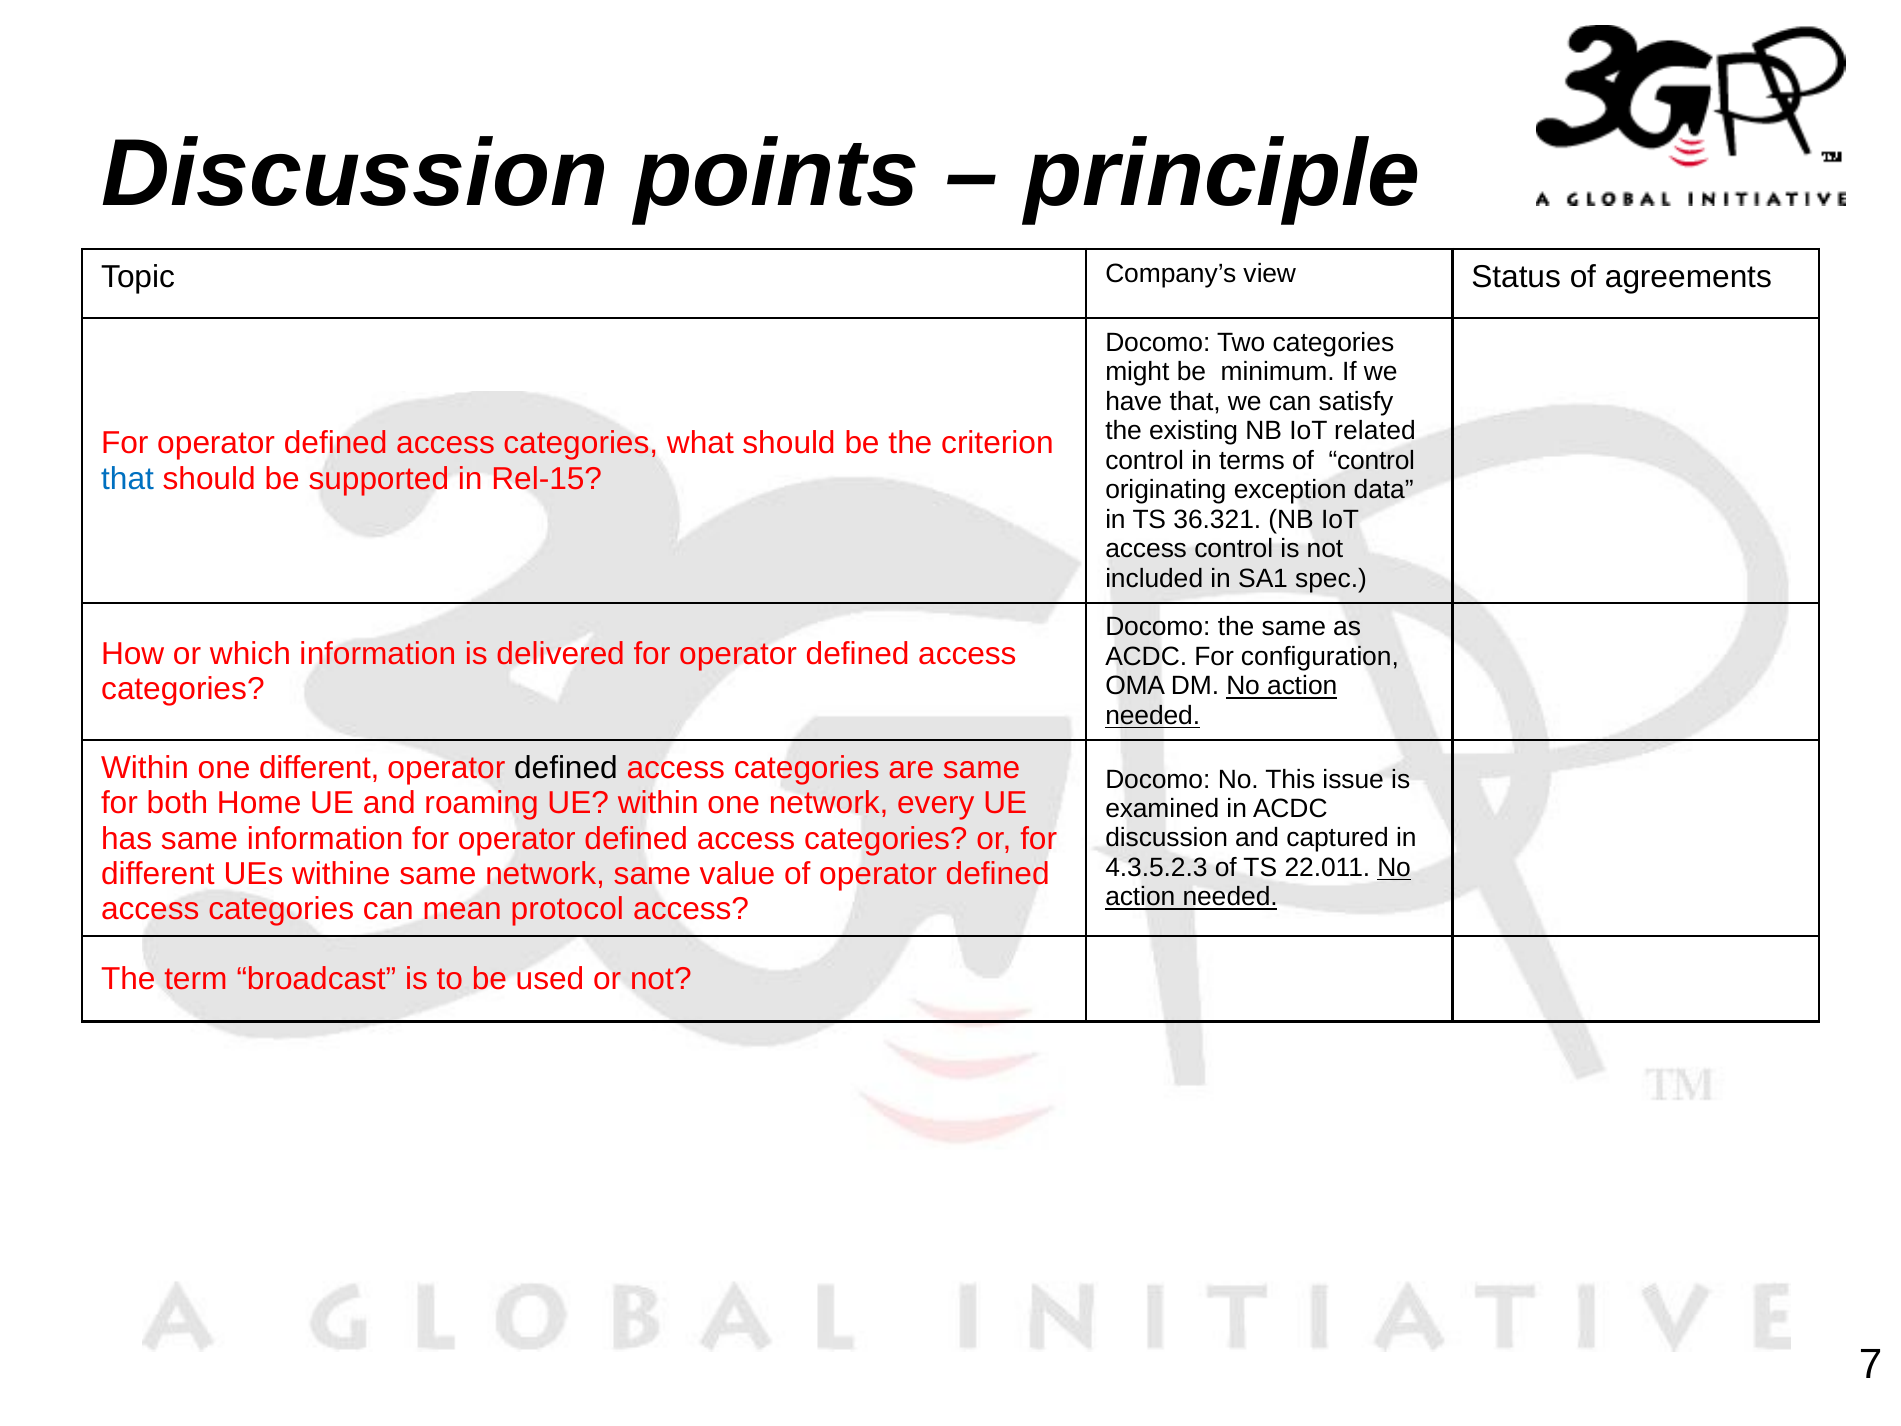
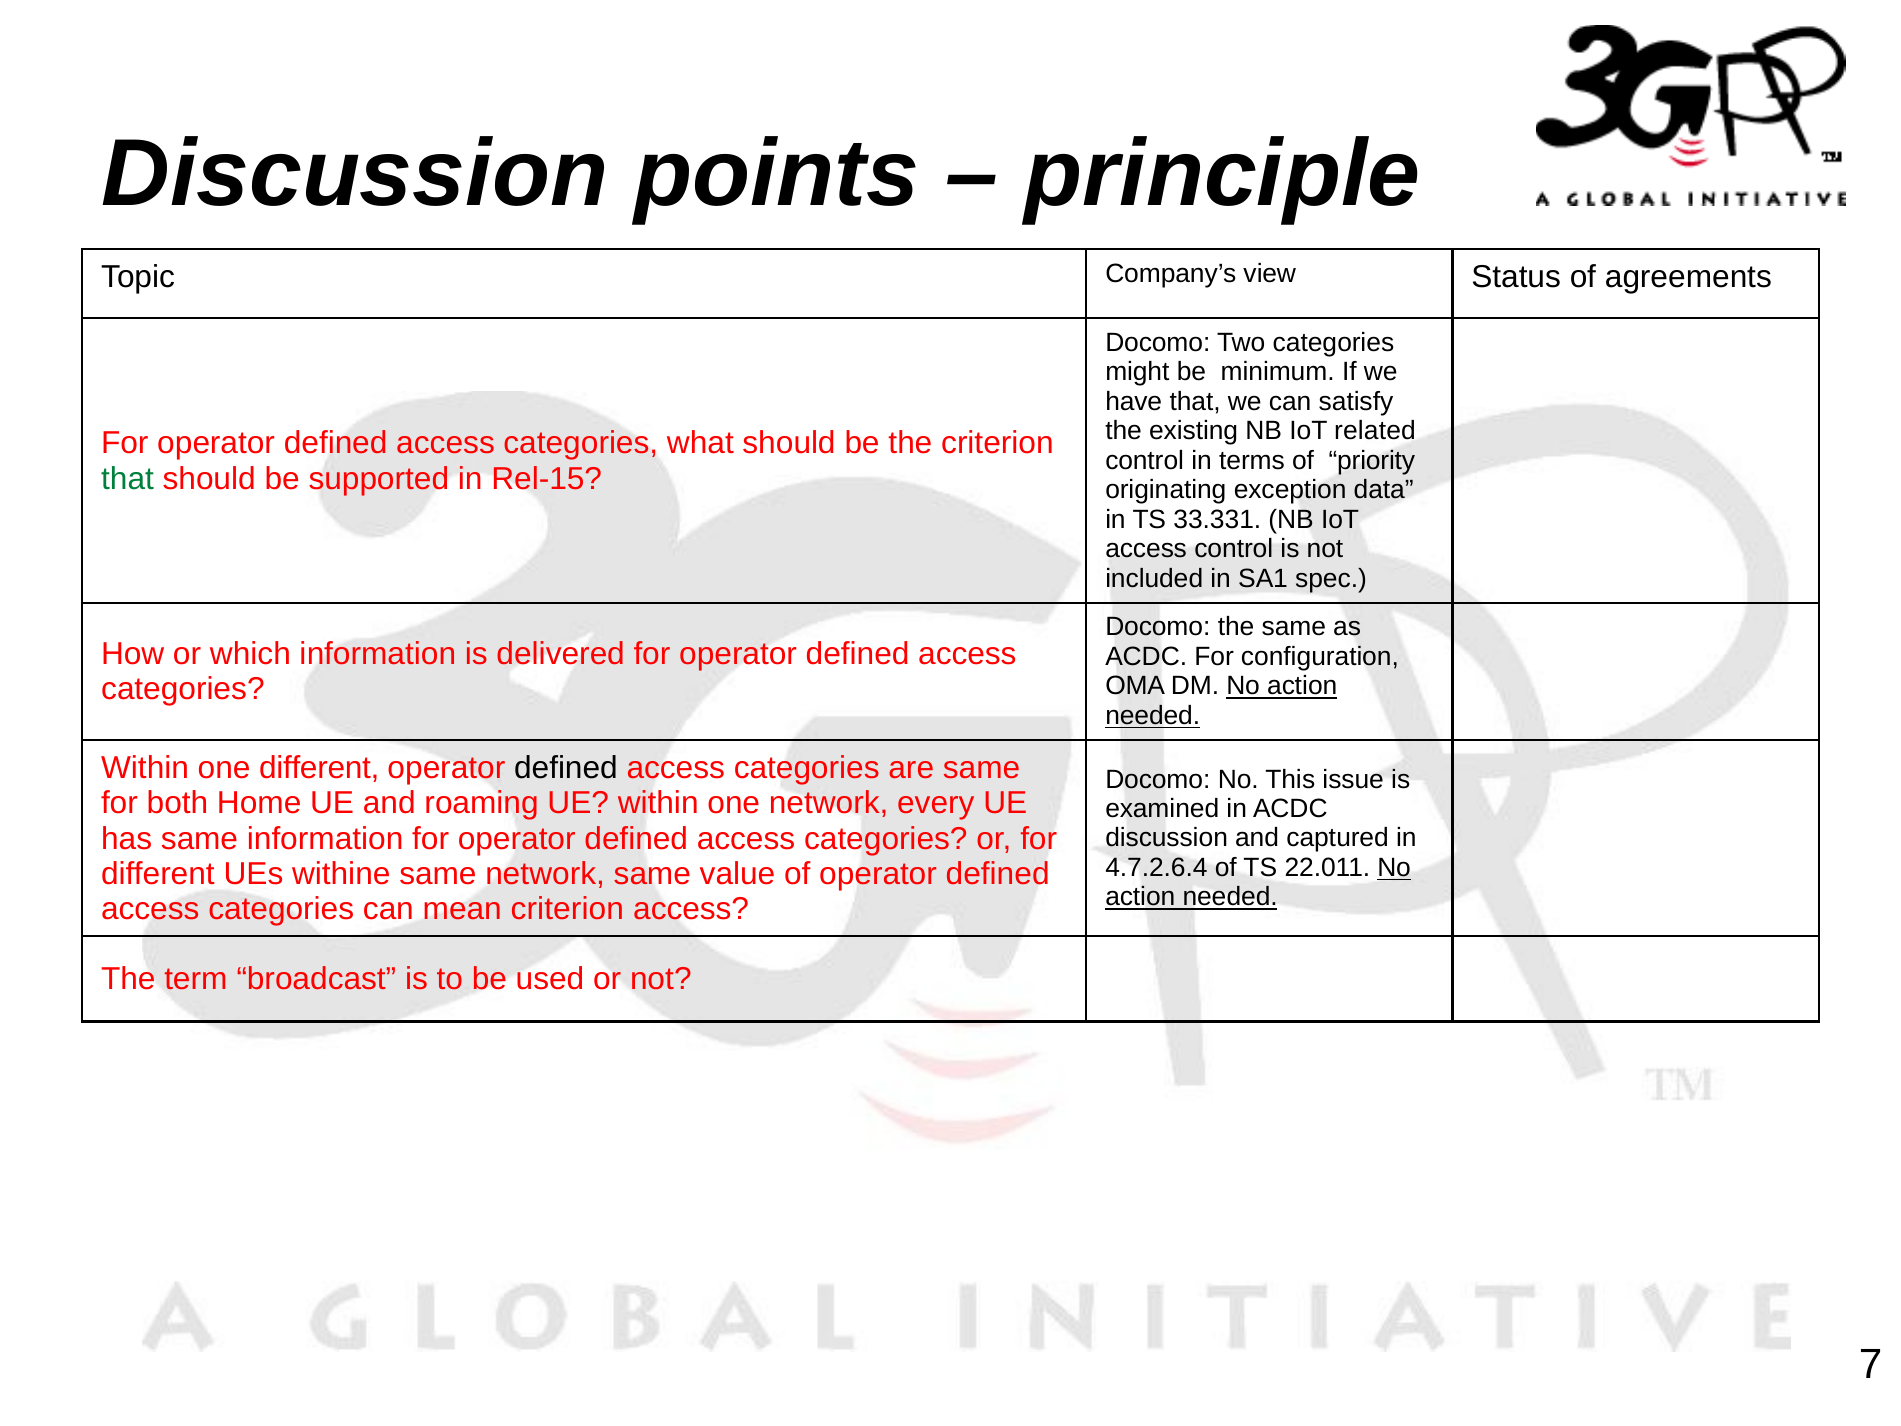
of control: control -> priority (1372, 461)
that colour: blue -> green (128, 479)
36.321: 36.321 -> 33.331 (1217, 520)
4.3.5.2.3: 4.3.5.2.3 -> 4.7.2.6.4 (1156, 868)
mean protocol: protocol -> criterion (567, 909)
